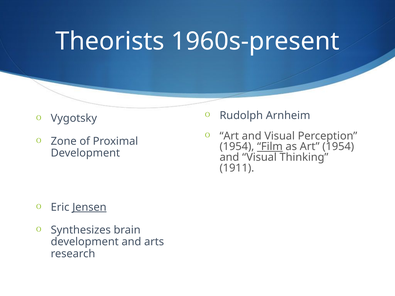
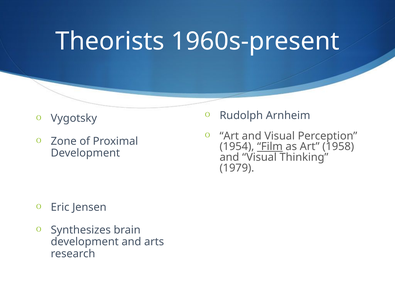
Art 1954: 1954 -> 1958 (338, 147)
1911: 1911 -> 1979 (237, 168)
Jensen underline: present -> none (89, 207)
